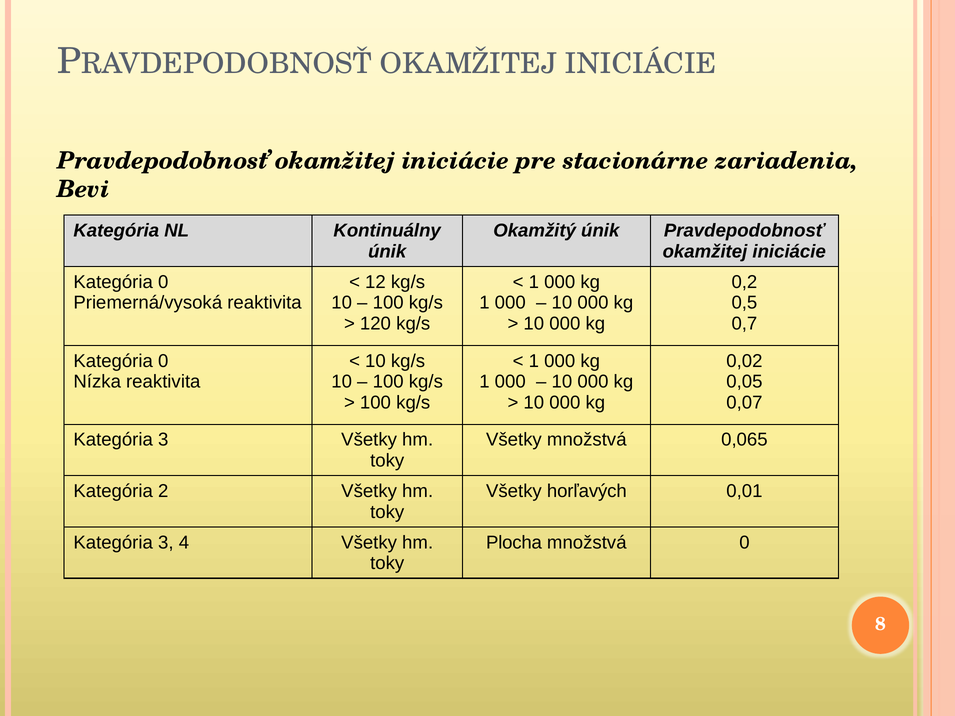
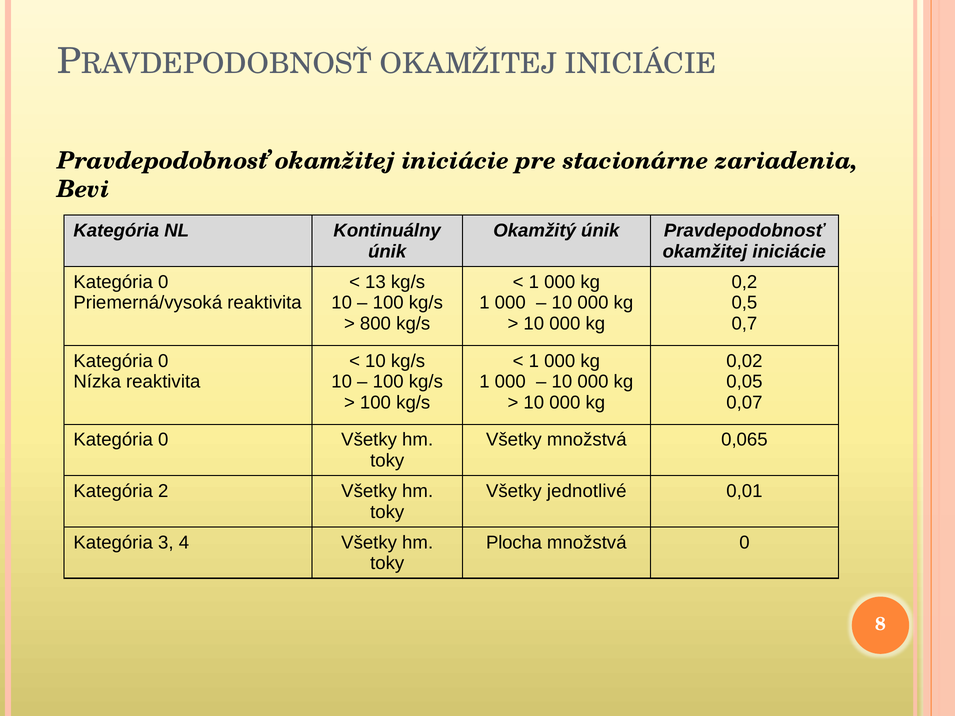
12: 12 -> 13 (375, 282)
120: 120 -> 800 (375, 324)
3: 3 -> 0 (163, 440)
horľavých: horľavých -> jednotlivé (587, 491)
